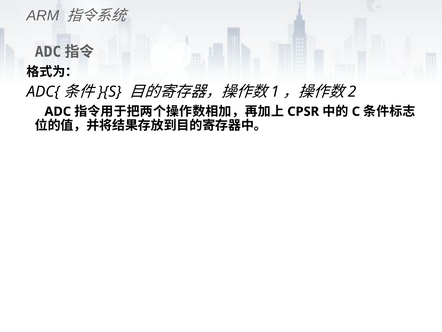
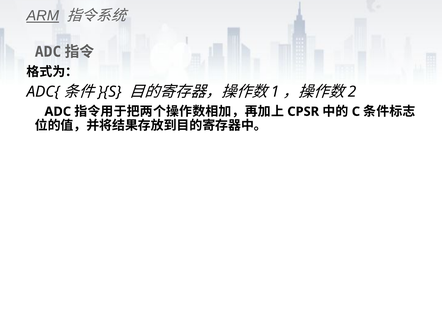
ARM underline: none -> present (43, 16)
